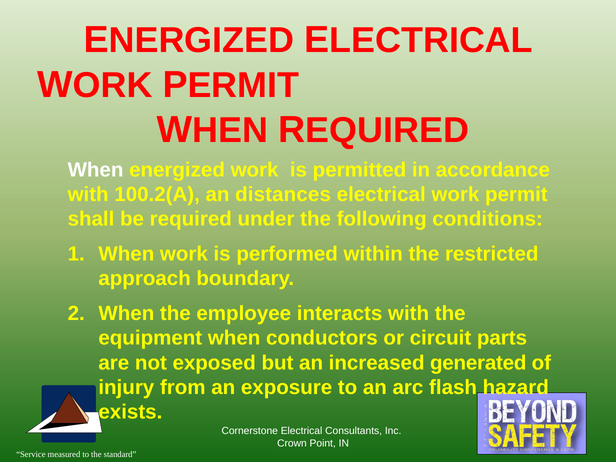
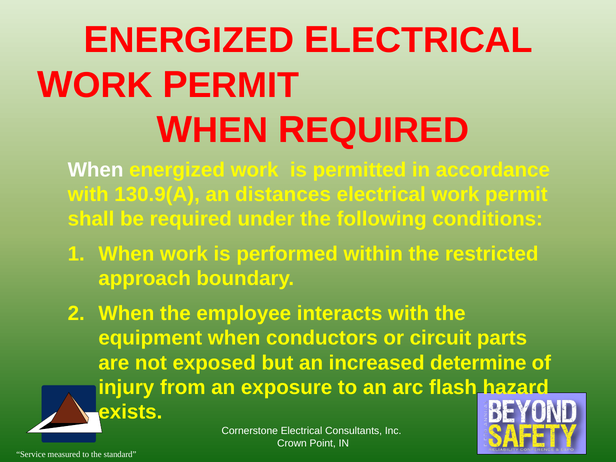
100.2(A: 100.2(A -> 130.9(A (157, 194)
generated: generated -> determine (478, 363)
